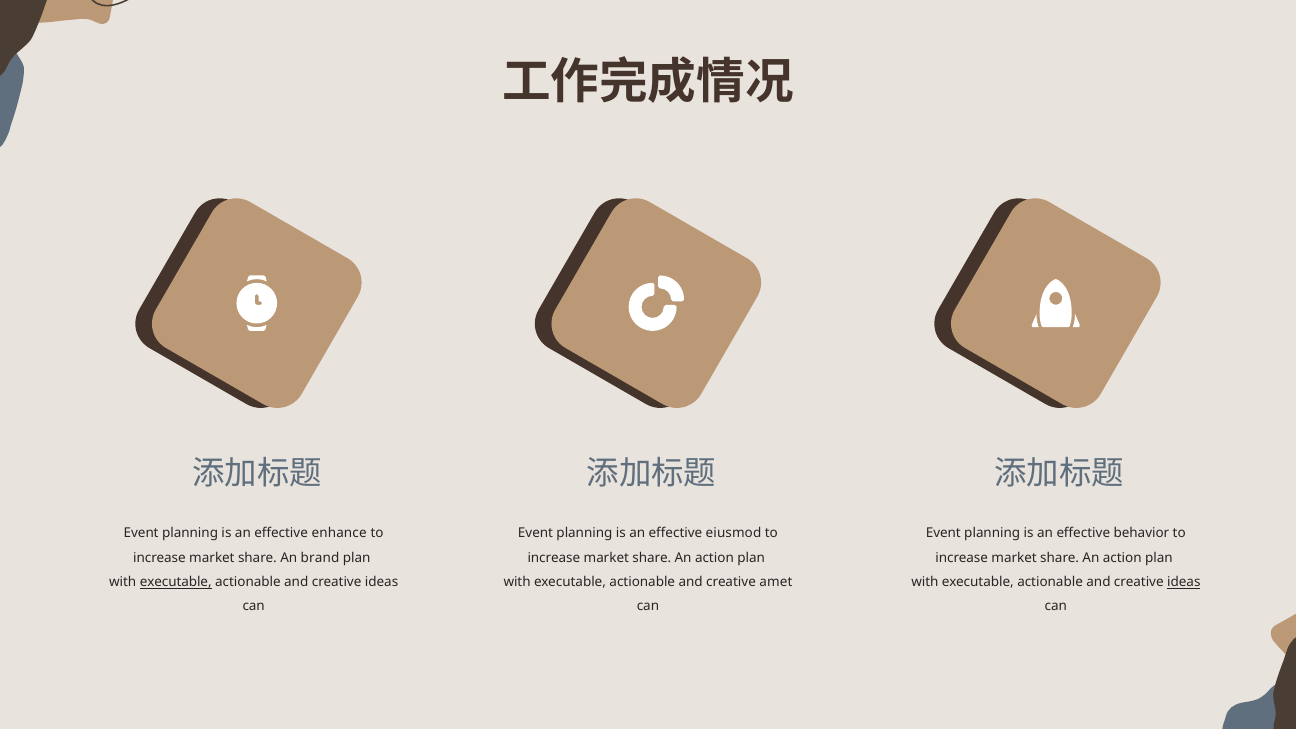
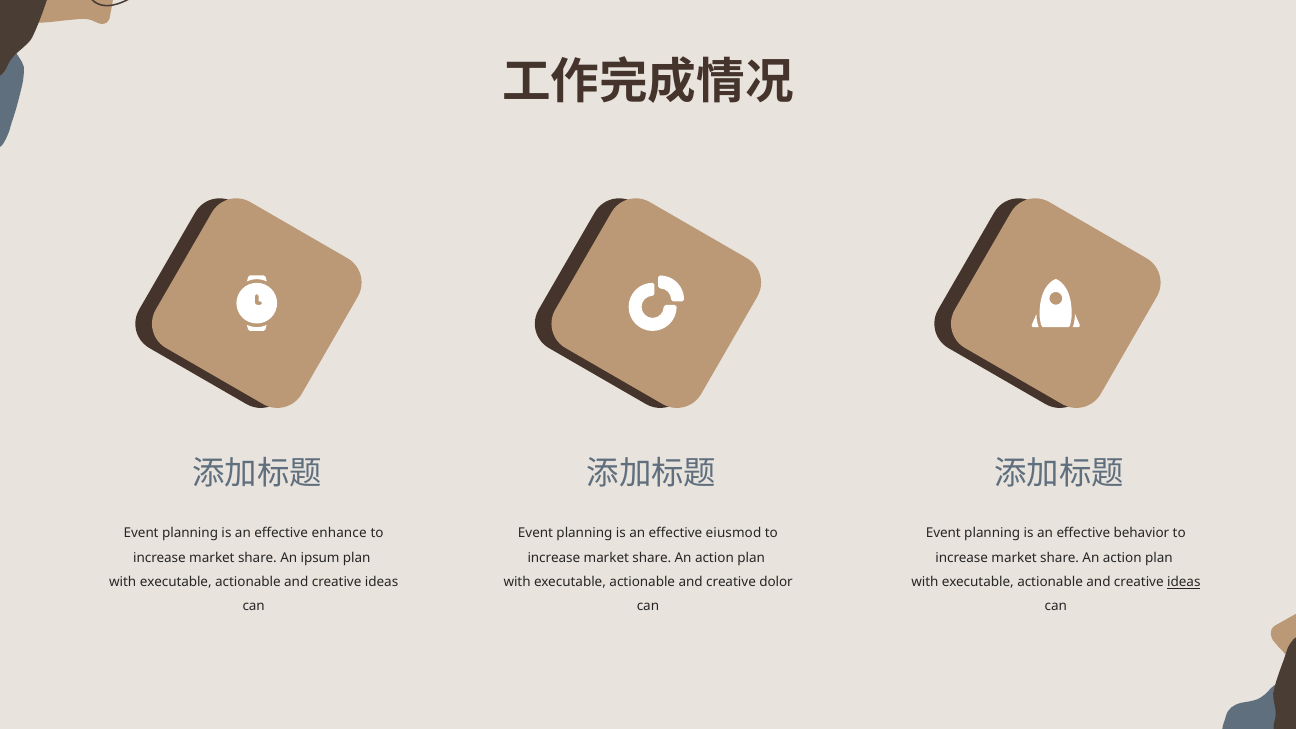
brand: brand -> ipsum (320, 558)
executable underline: present -> none (176, 582)
amet: amet -> dolor (776, 582)
